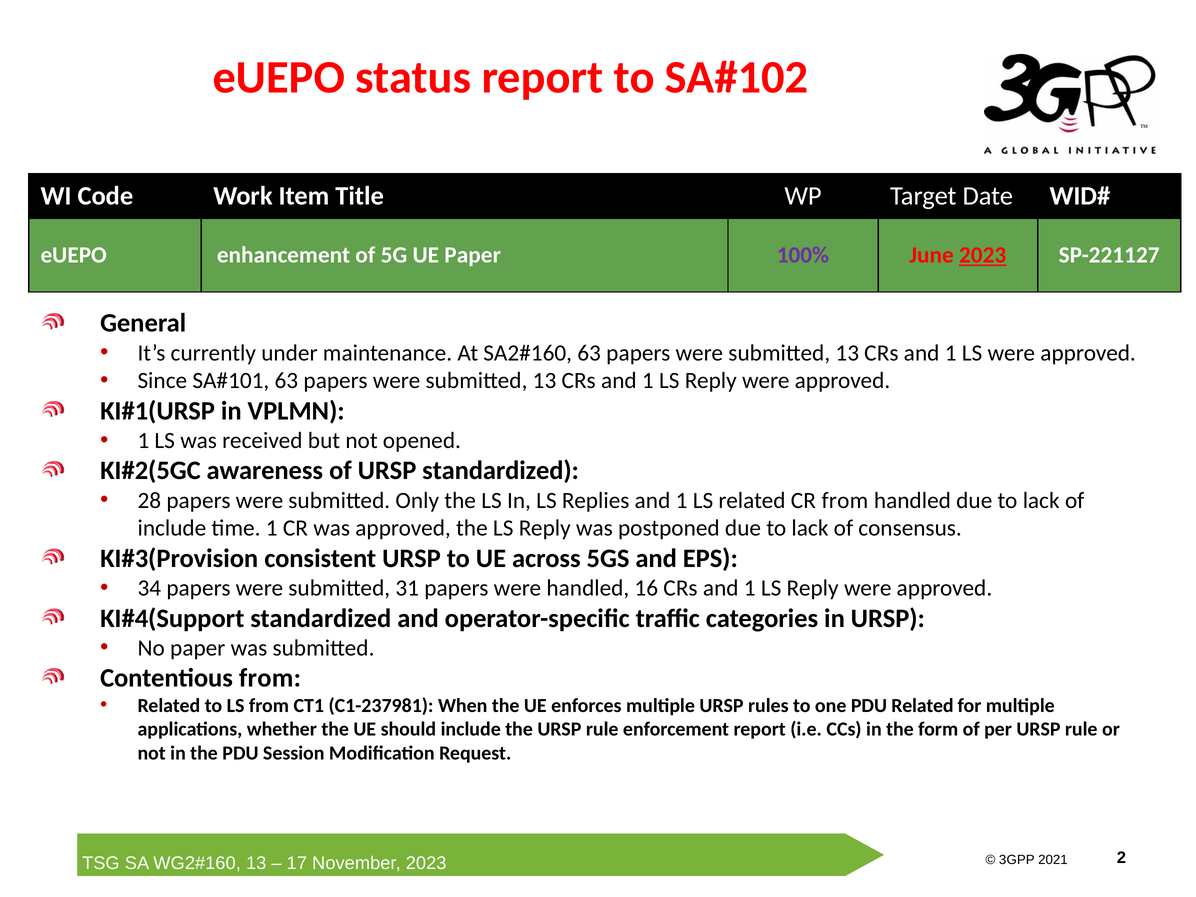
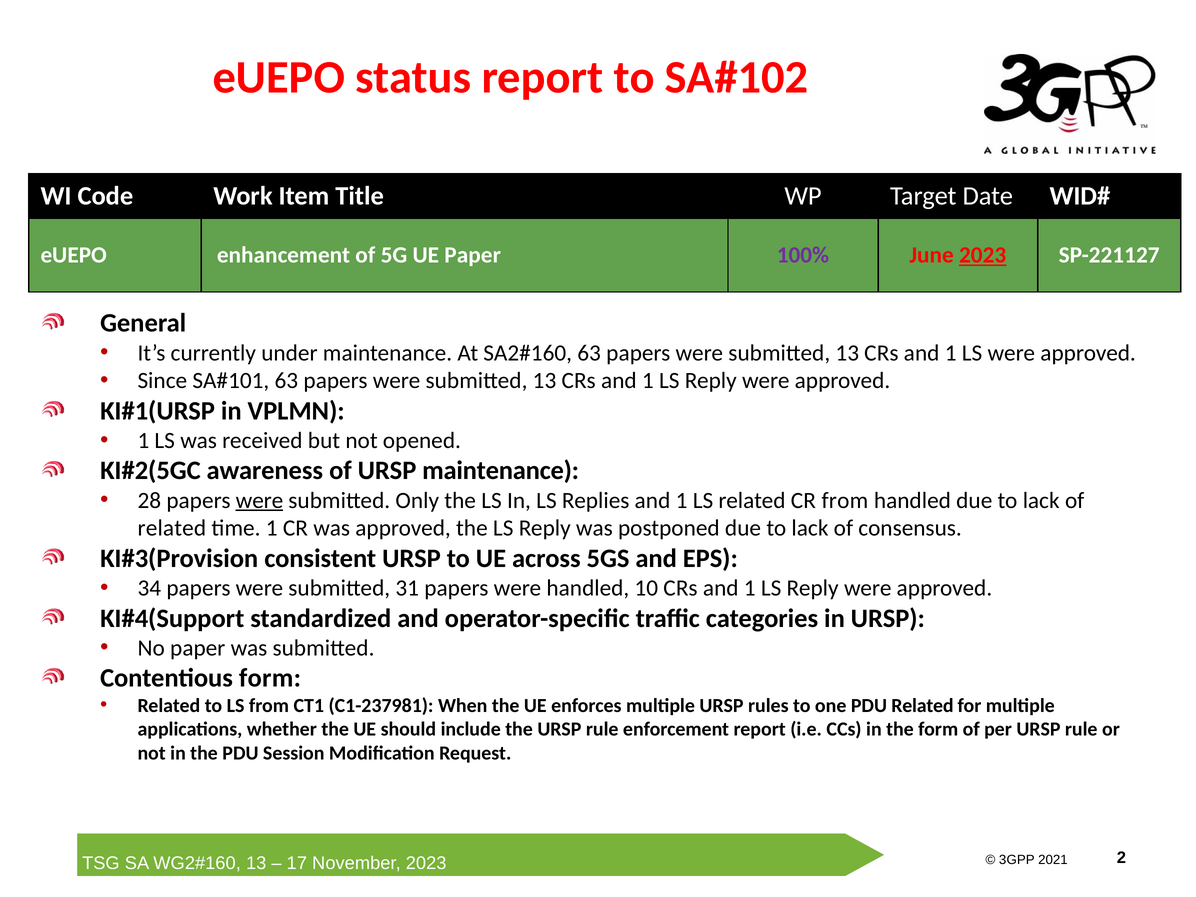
URSP standardized: standardized -> maintenance (501, 471)
were underline: none -> present (260, 500)
include: include -> related (172, 528)
16: 16 -> 10 (646, 588)
Contentious from: from -> form (270, 678)
